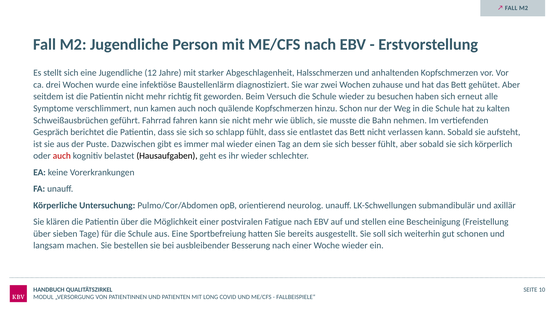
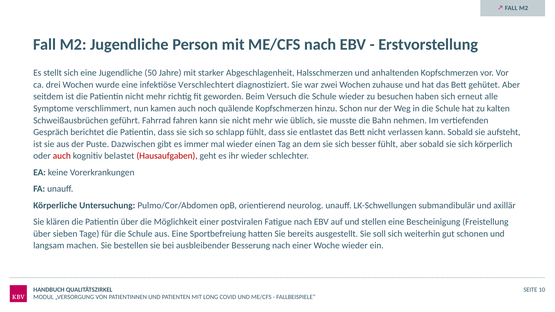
12: 12 -> 50 (151, 73)
Baustellenlärm: Baustellenlärm -> Verschlechtert (206, 85)
Hausaufgaben colour: black -> red (167, 156)
